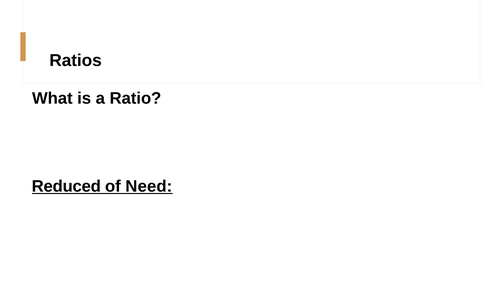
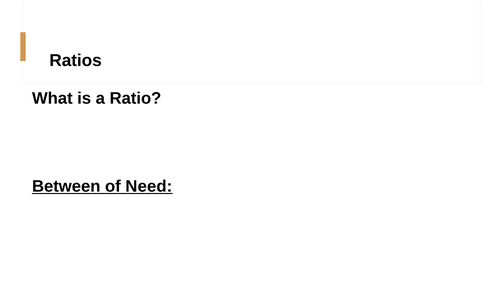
Reduced: Reduced -> Between (66, 186)
